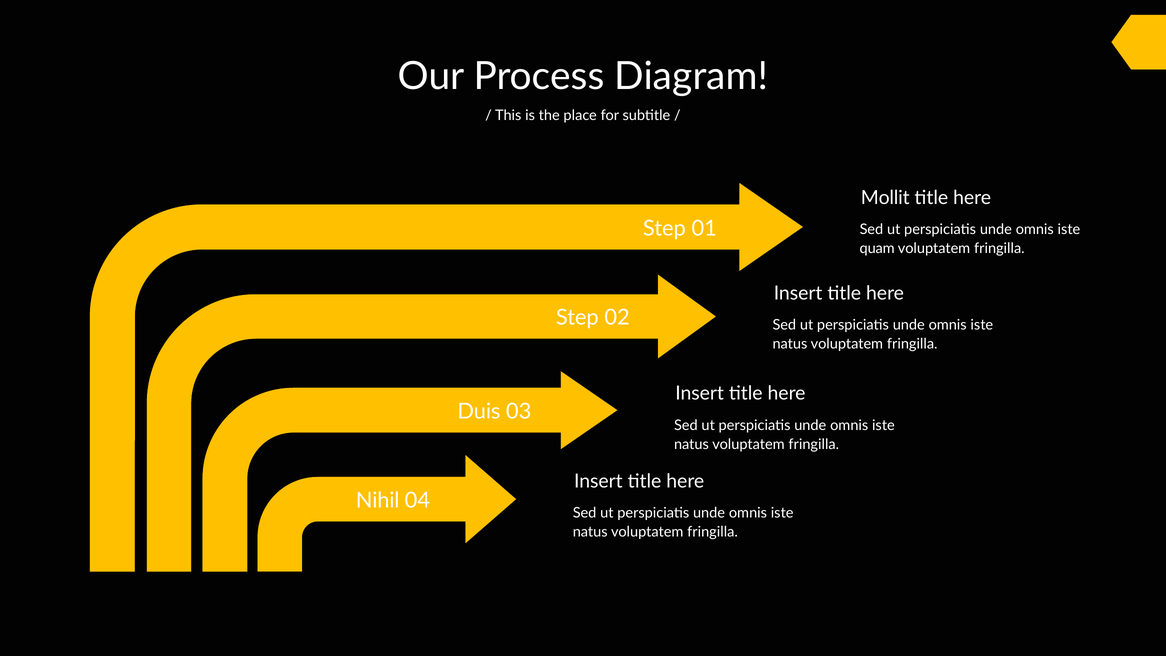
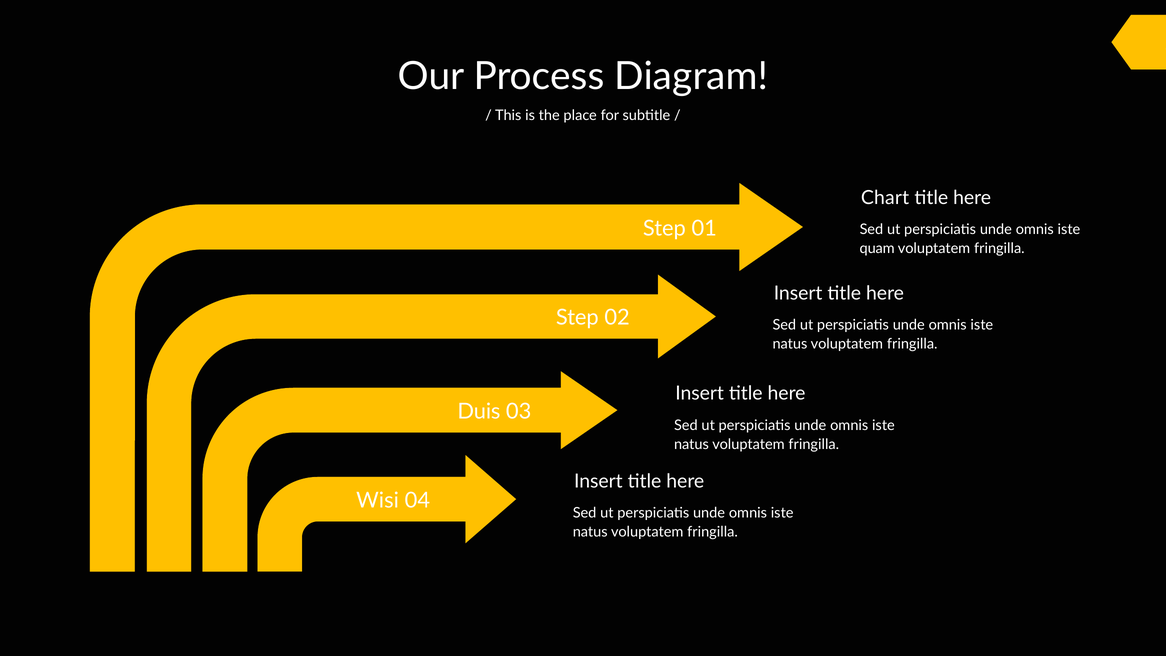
Mollit: Mollit -> Chart (885, 198)
Nihil: Nihil -> Wisi (378, 501)
